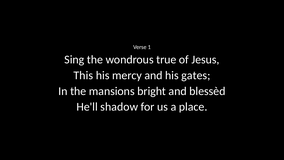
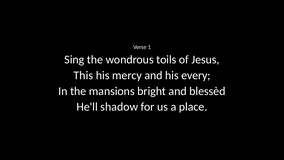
true: true -> toils (166, 59)
gates: gates -> every (196, 75)
